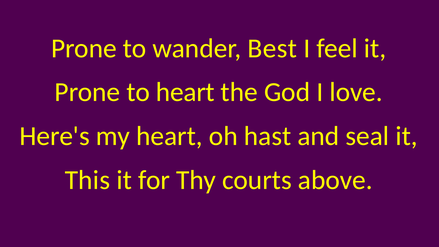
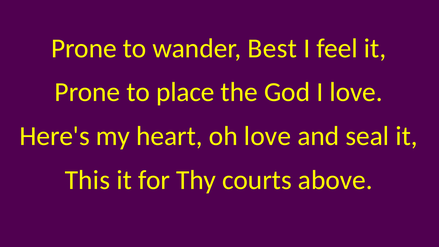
to heart: heart -> place (185, 92)
oh hast: hast -> love (268, 136)
